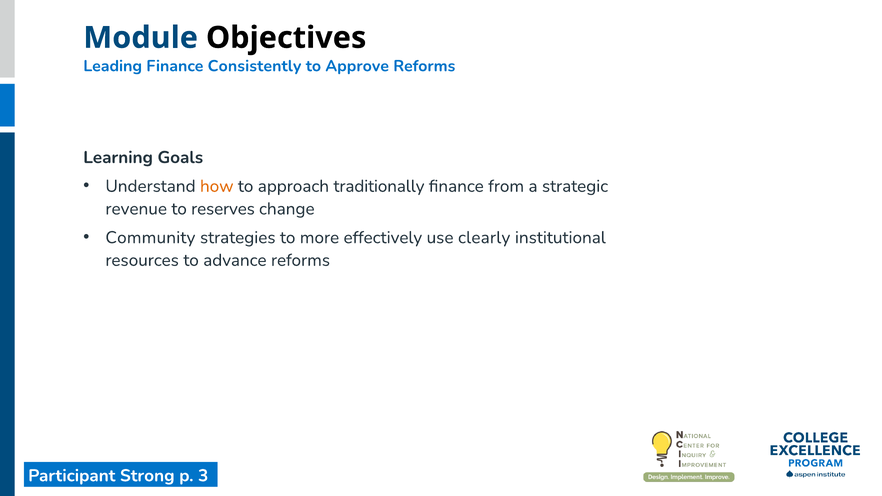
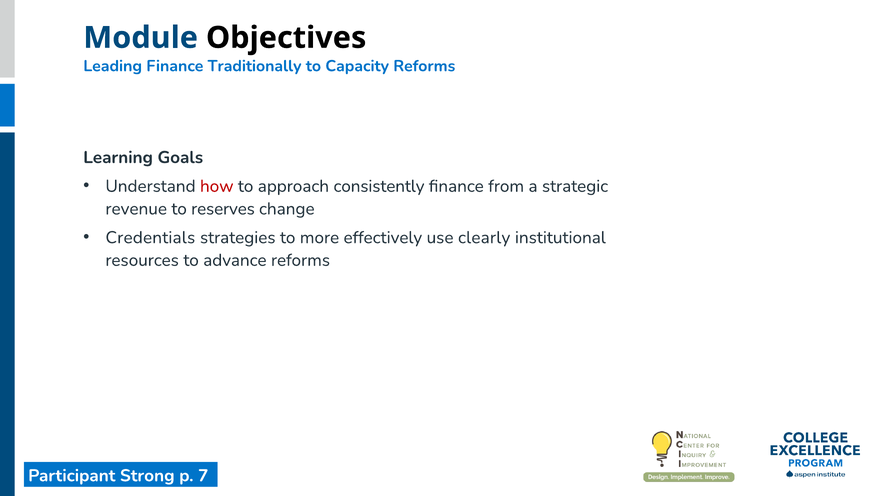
Consistently: Consistently -> Traditionally (255, 66)
Approve: Approve -> Capacity (357, 66)
how colour: orange -> red (217, 186)
traditionally: traditionally -> consistently (379, 186)
Community: Community -> Credentials (150, 238)
3: 3 -> 7 (203, 476)
